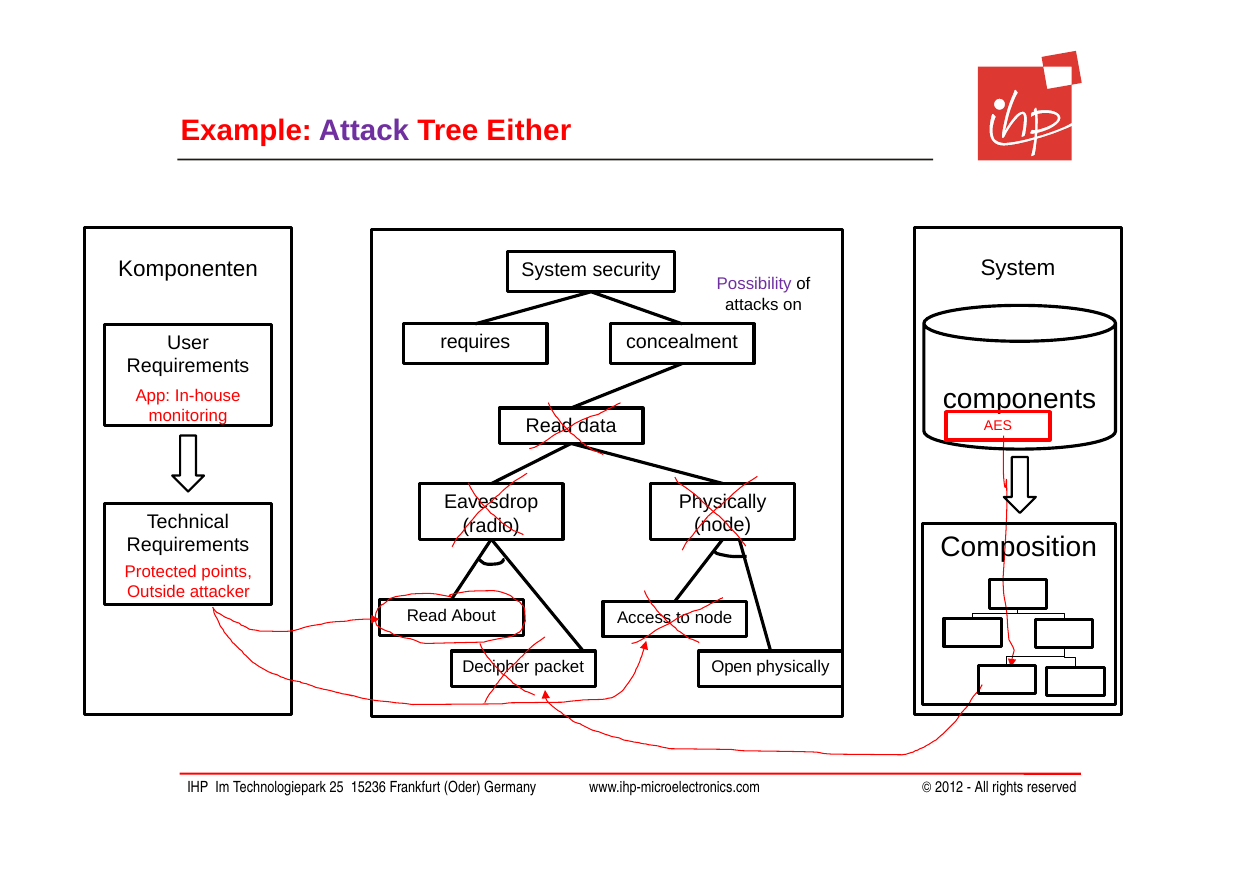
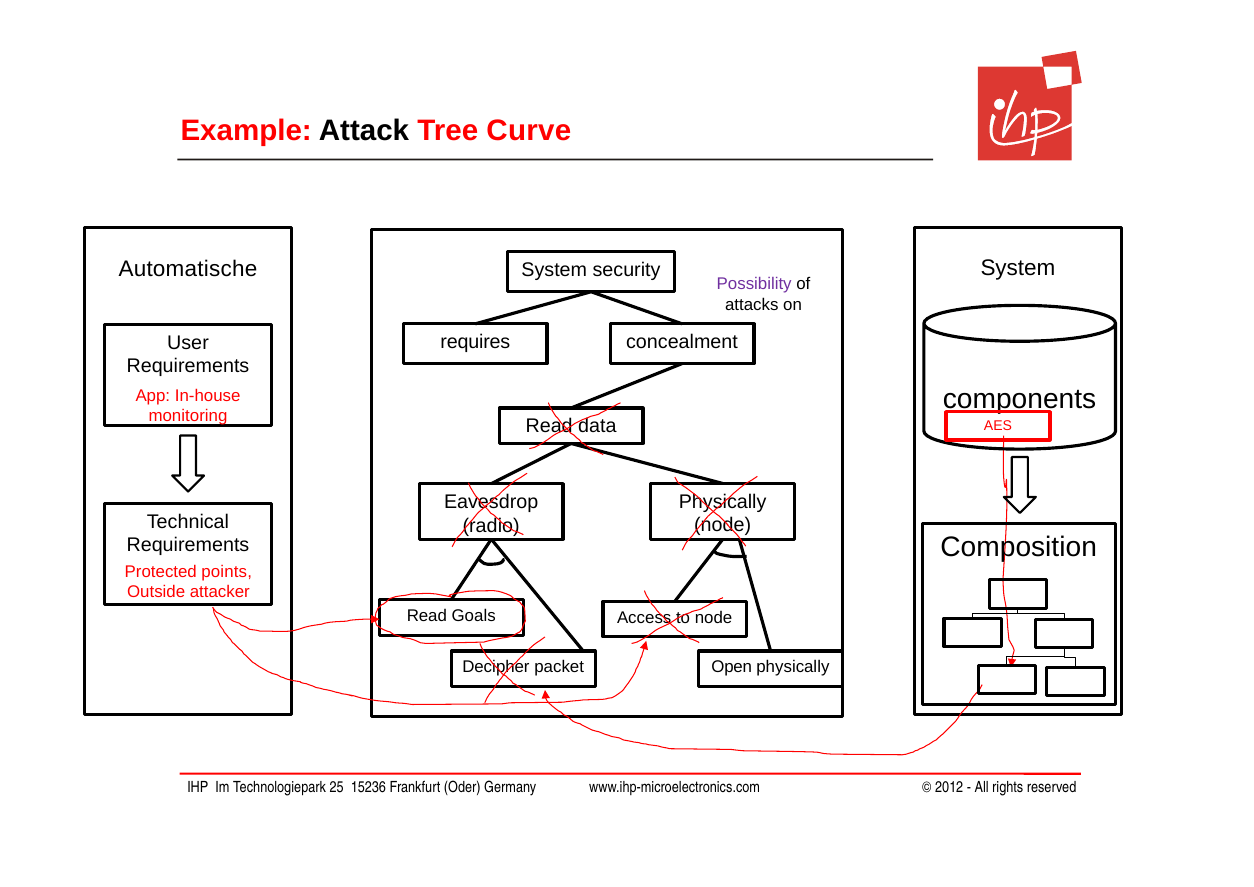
Attack colour: purple -> black (364, 131)
Either: Either -> Curve (529, 131)
Komponenten: Komponenten -> Automatische (188, 269)
About: About -> Goals (474, 616)
